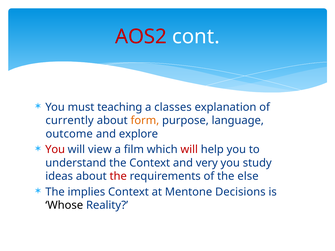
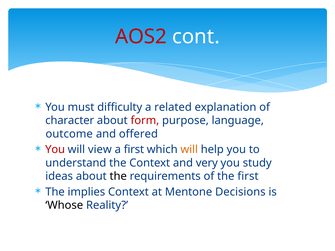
teaching: teaching -> difficulty (120, 107)
classes: classes -> related (173, 107)
currently: currently -> character (70, 121)
form colour: orange -> red (145, 121)
explore: explore -> offered (138, 134)
a film: film -> first (134, 150)
will colour: red -> orange (189, 150)
the colour: red -> black (118, 176)
the else: else -> first (248, 176)
